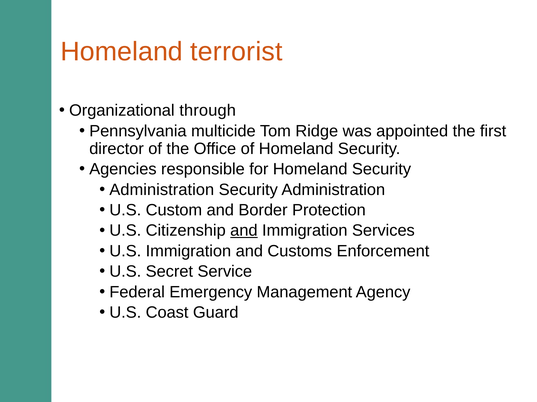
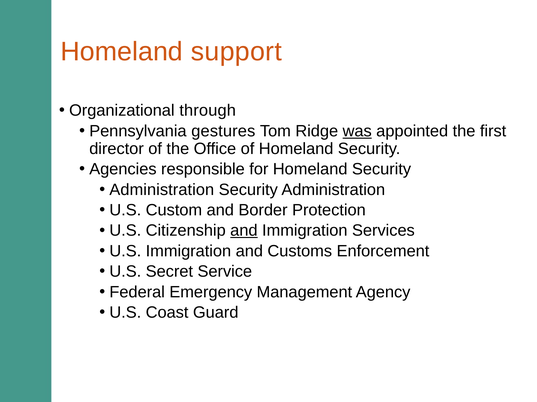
terrorist: terrorist -> support (236, 52)
multicide: multicide -> gestures (223, 131)
was underline: none -> present (357, 131)
